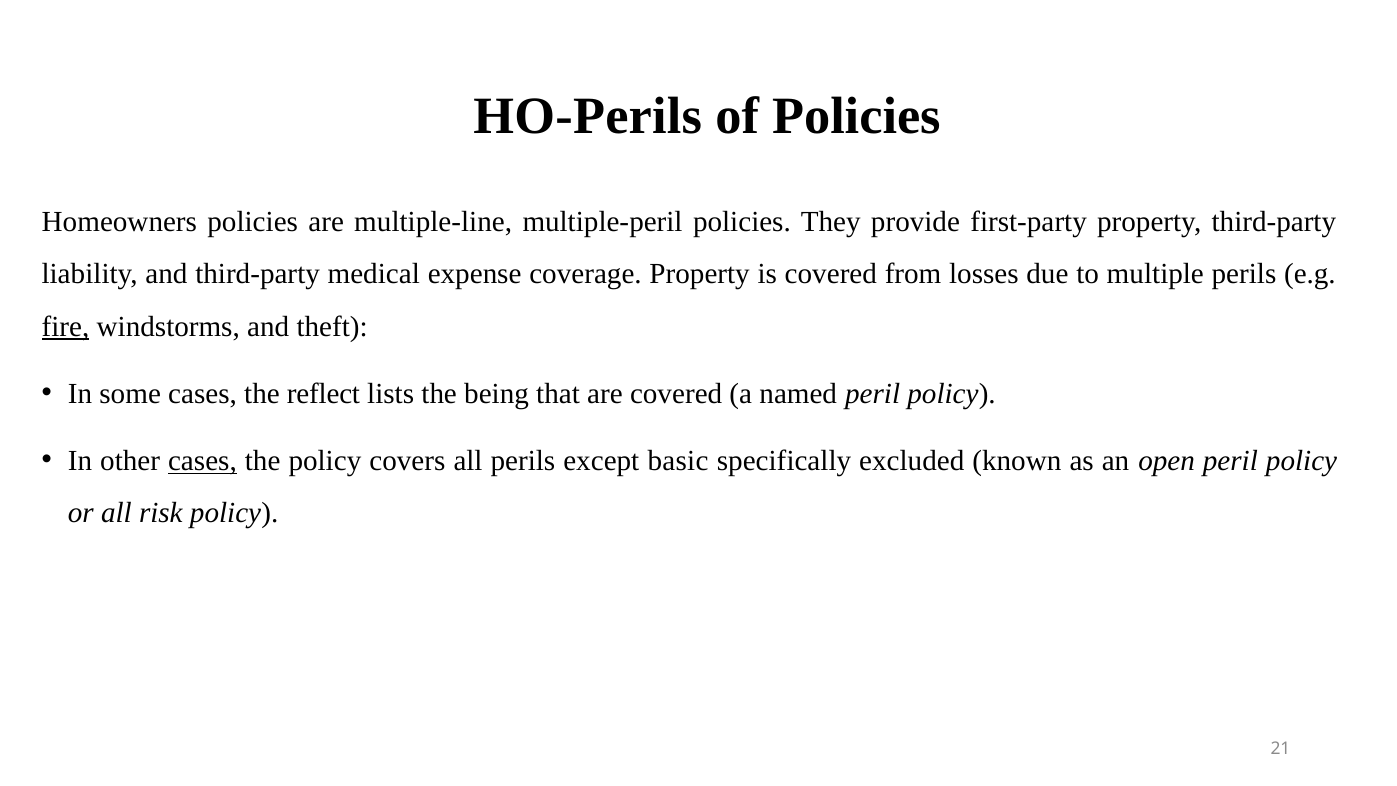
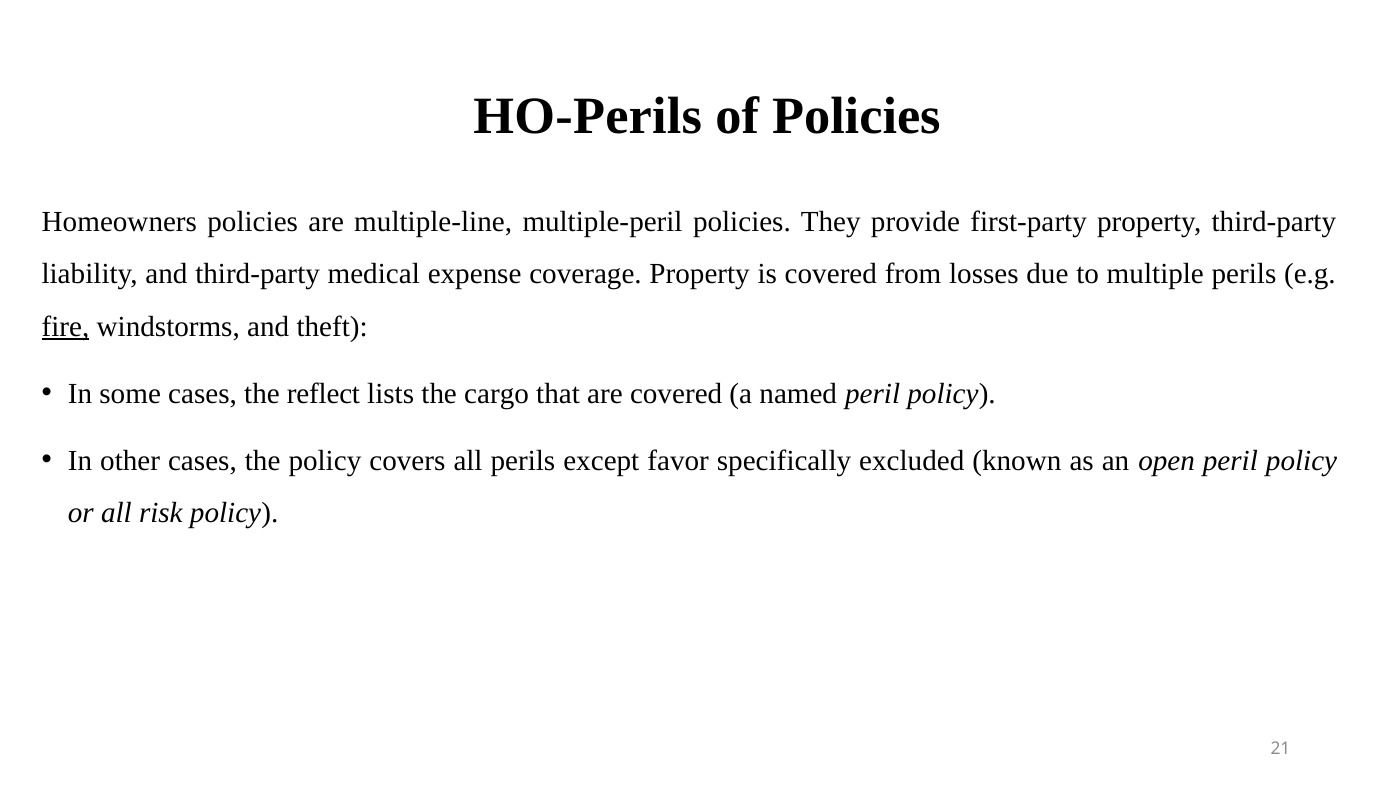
being: being -> cargo (497, 394)
cases underline: present -> none (202, 461)
basic: basic -> favor (678, 461)
